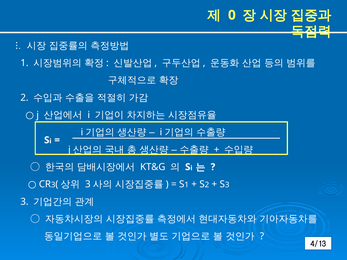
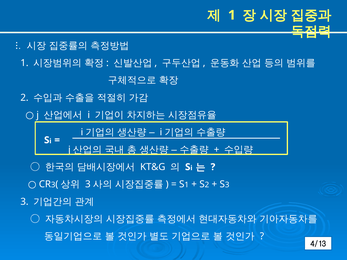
0: 0 -> 1 (232, 15)
